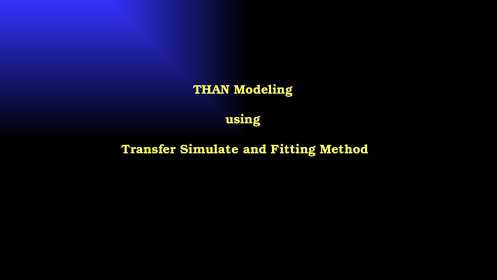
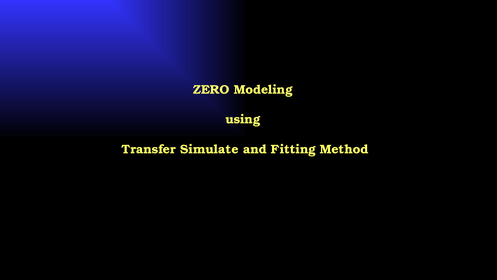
THAN: THAN -> ZERO (211, 89)
